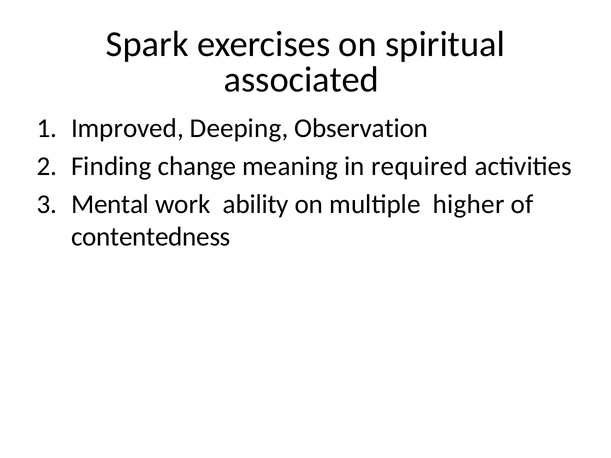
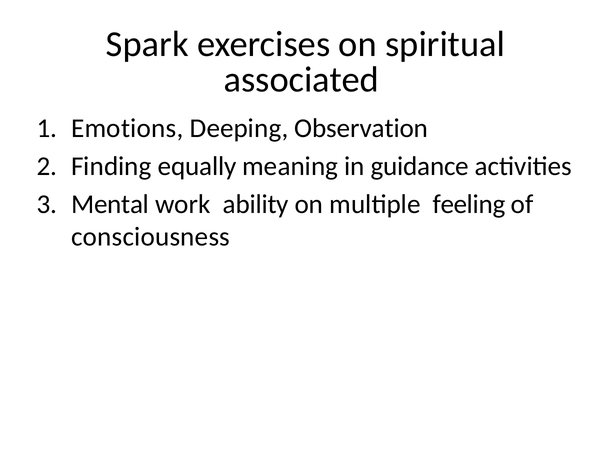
Improved: Improved -> Emotions (127, 128)
change: change -> equally (197, 166)
required: required -> guidance (420, 166)
higher: higher -> feeling (469, 204)
contentedness: contentedness -> consciousness (151, 237)
